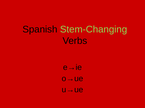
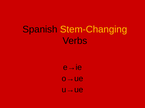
Stem-Changing colour: light green -> yellow (94, 29)
